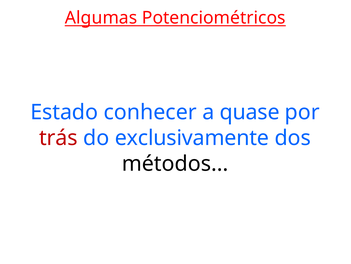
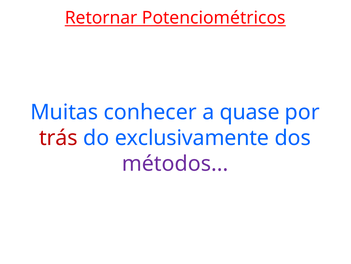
Algumas: Algumas -> Retornar (101, 18)
Estado: Estado -> Muitas (64, 112)
métodos colour: black -> purple (175, 163)
